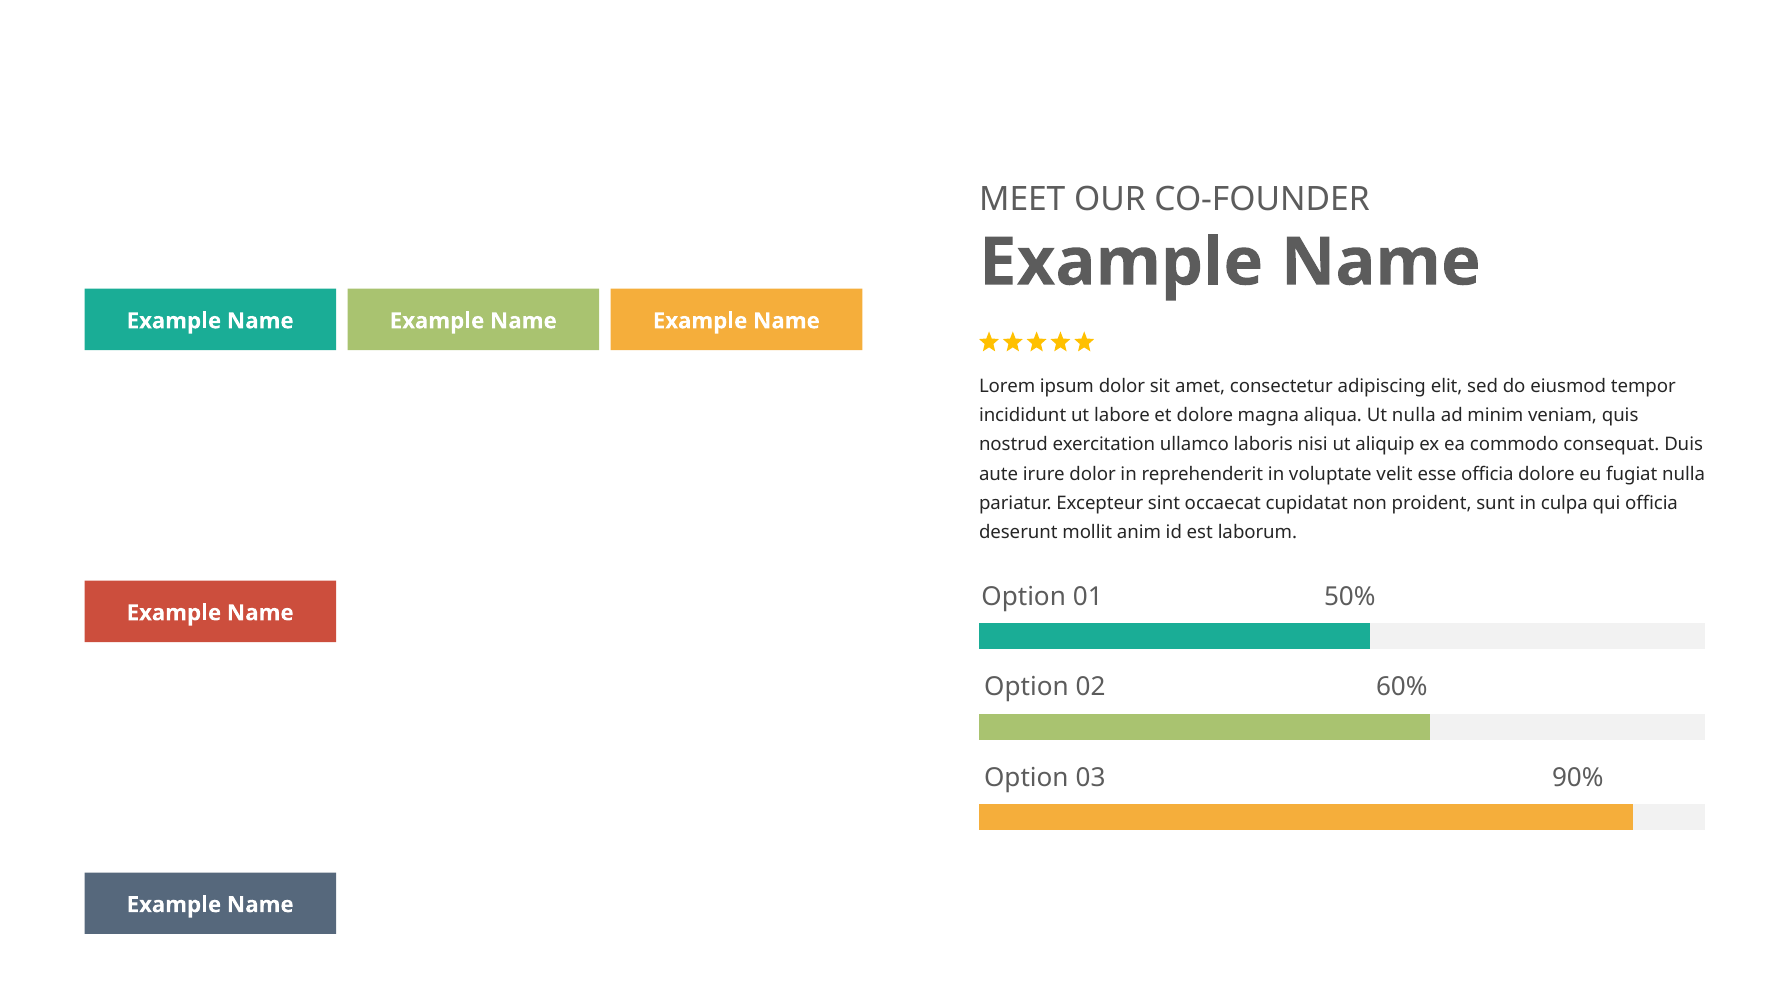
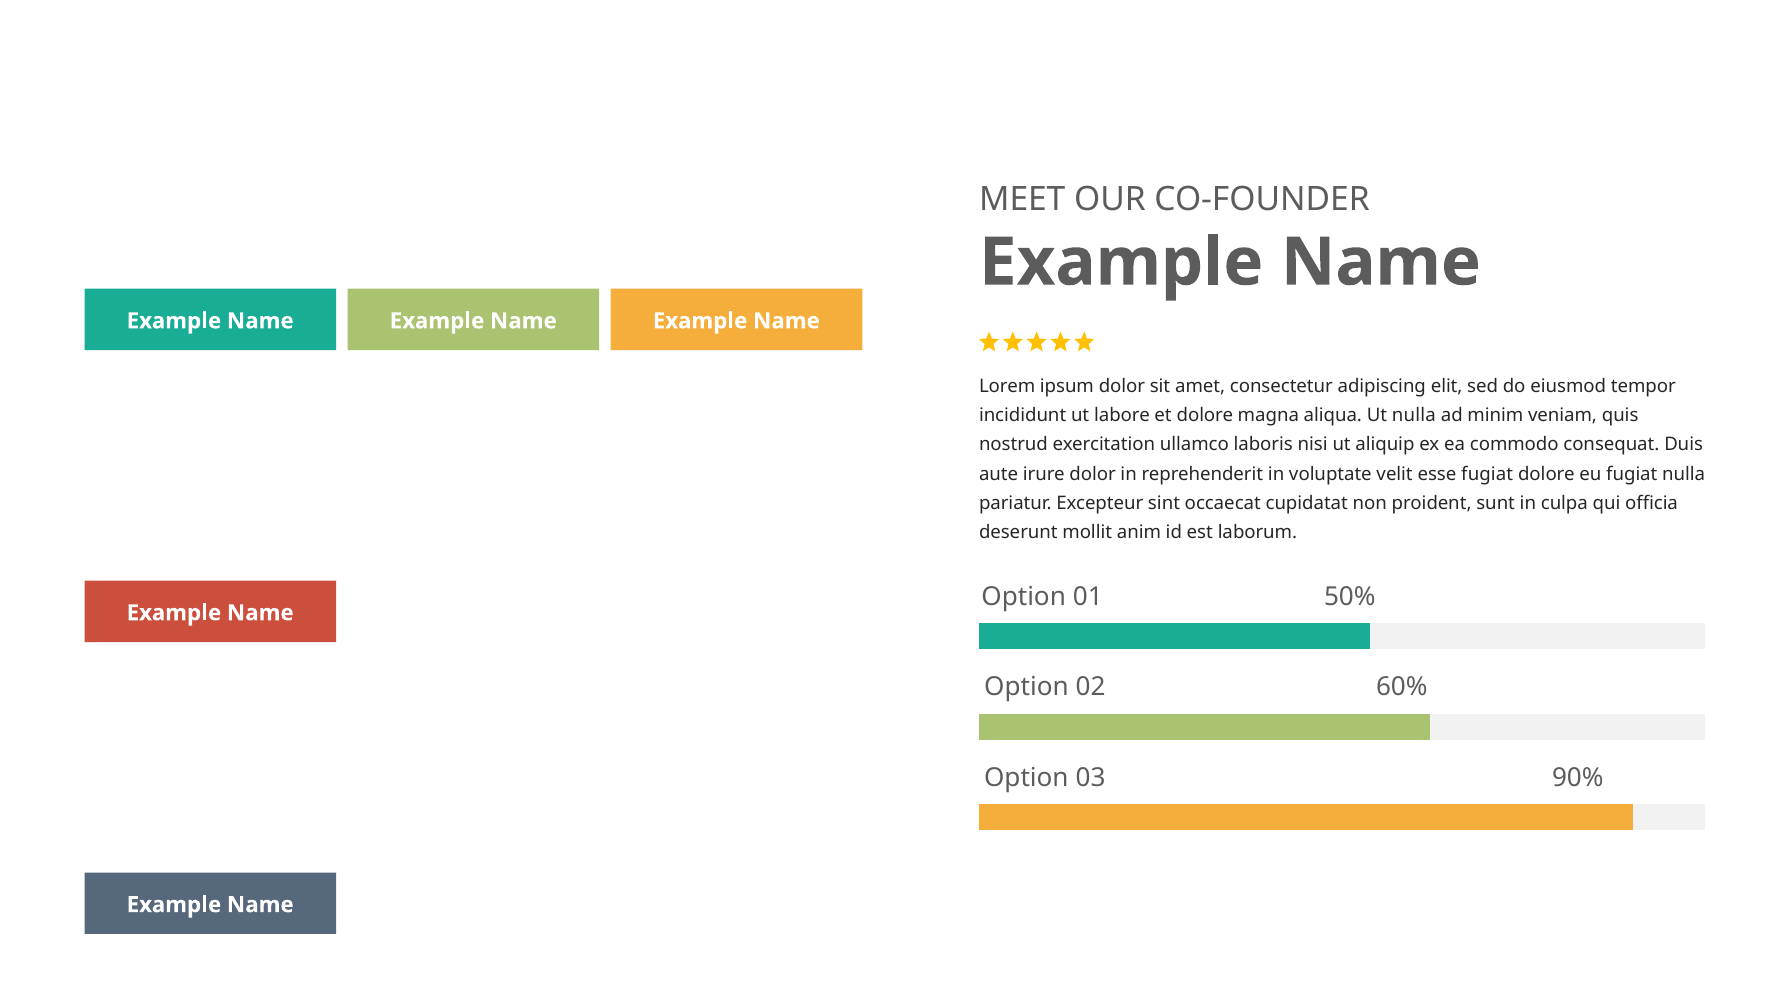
esse officia: officia -> fugiat (1487, 474)
